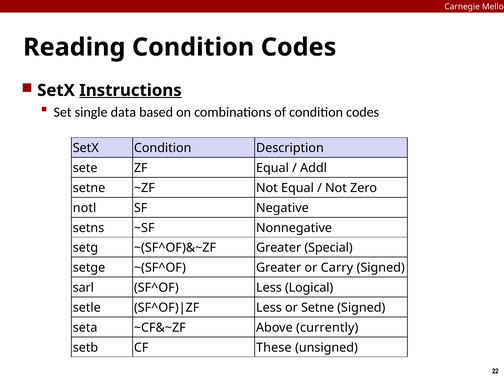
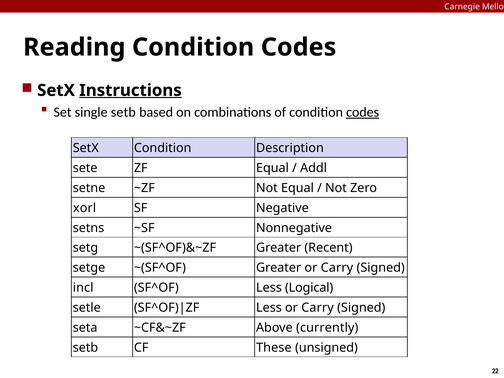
single data: data -> setb (123, 112)
codes underline: none -> present (363, 112)
notl: notl -> xorl (85, 208)
Special: Special -> Recent (328, 248)
sarl: sarl -> incl (83, 288)
Less or Setne: Setne -> Carry (317, 308)
